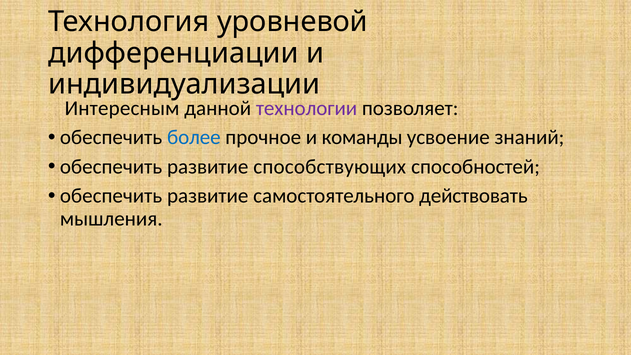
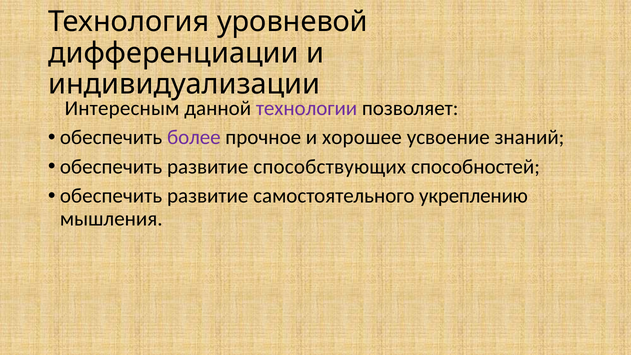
более colour: blue -> purple (194, 137)
команды: команды -> хорошее (362, 137)
действовать: действовать -> укреплению (473, 196)
